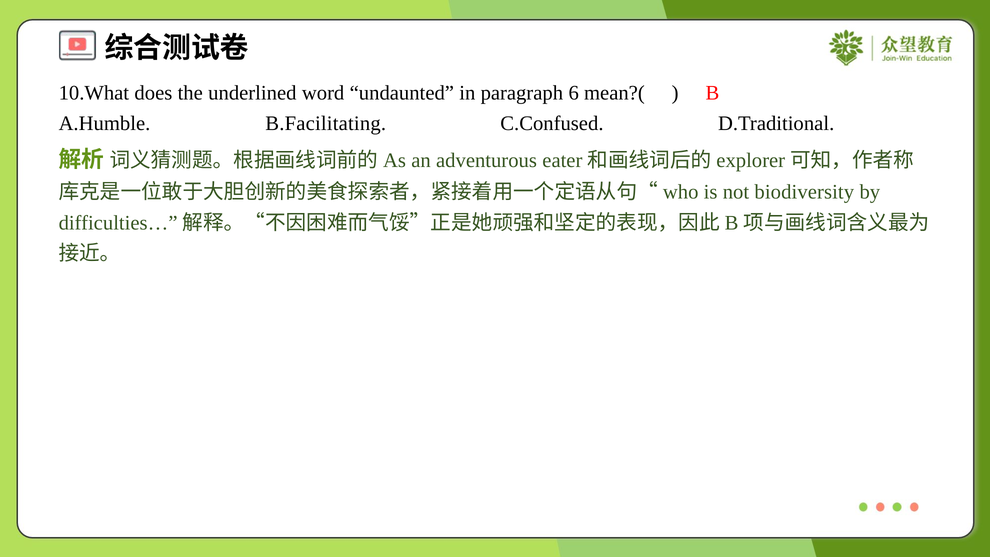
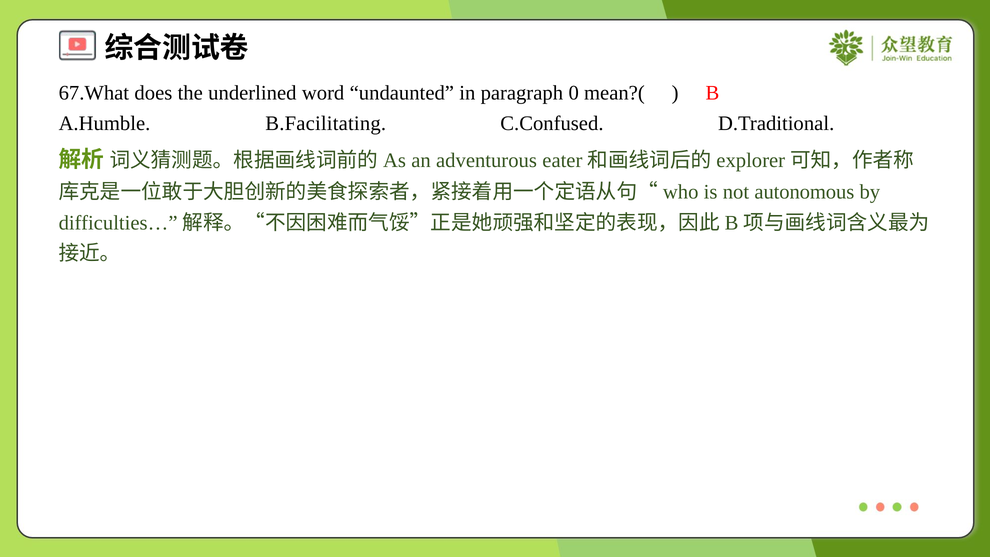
10.What: 10.What -> 67.What (94, 93)
6: 6 -> 0 (574, 93)
biodiversity: biodiversity -> autonomous (804, 192)
